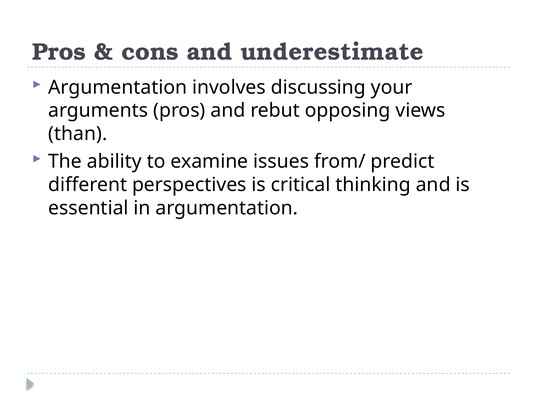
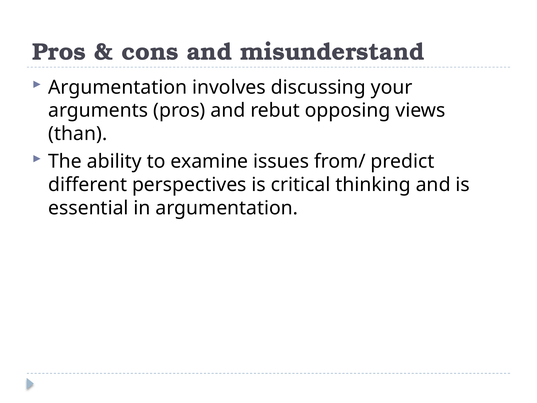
underestimate: underestimate -> misunderstand (332, 52)
